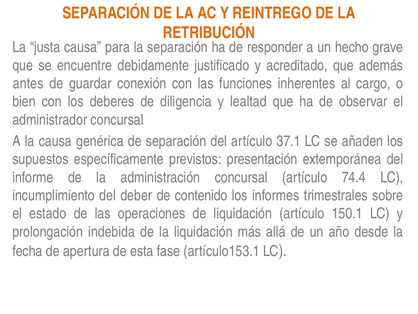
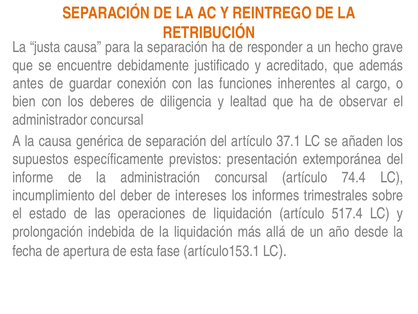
contenido: contenido -> intereses (201, 195)
150.1: 150.1 -> 517.4 (347, 213)
